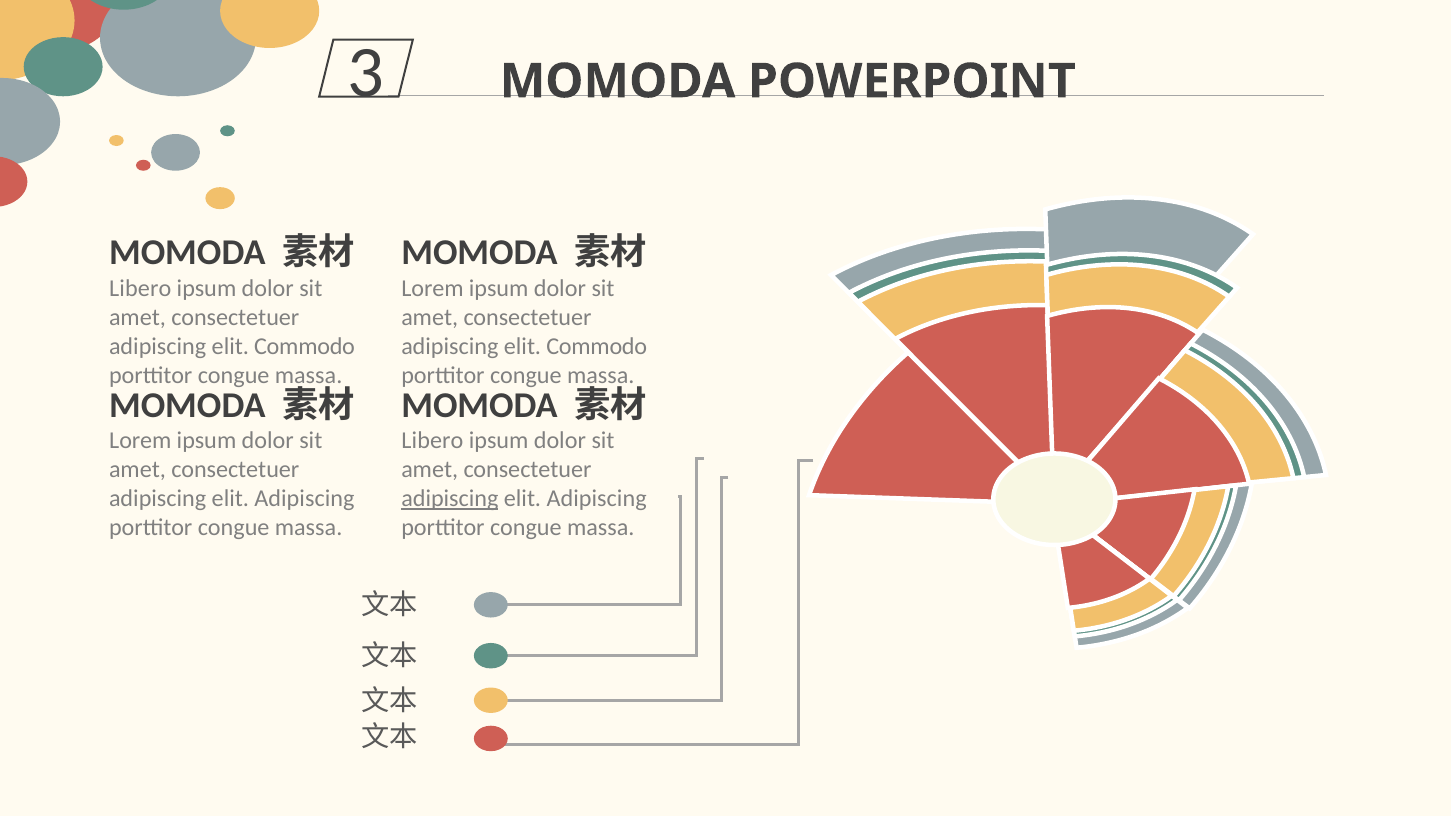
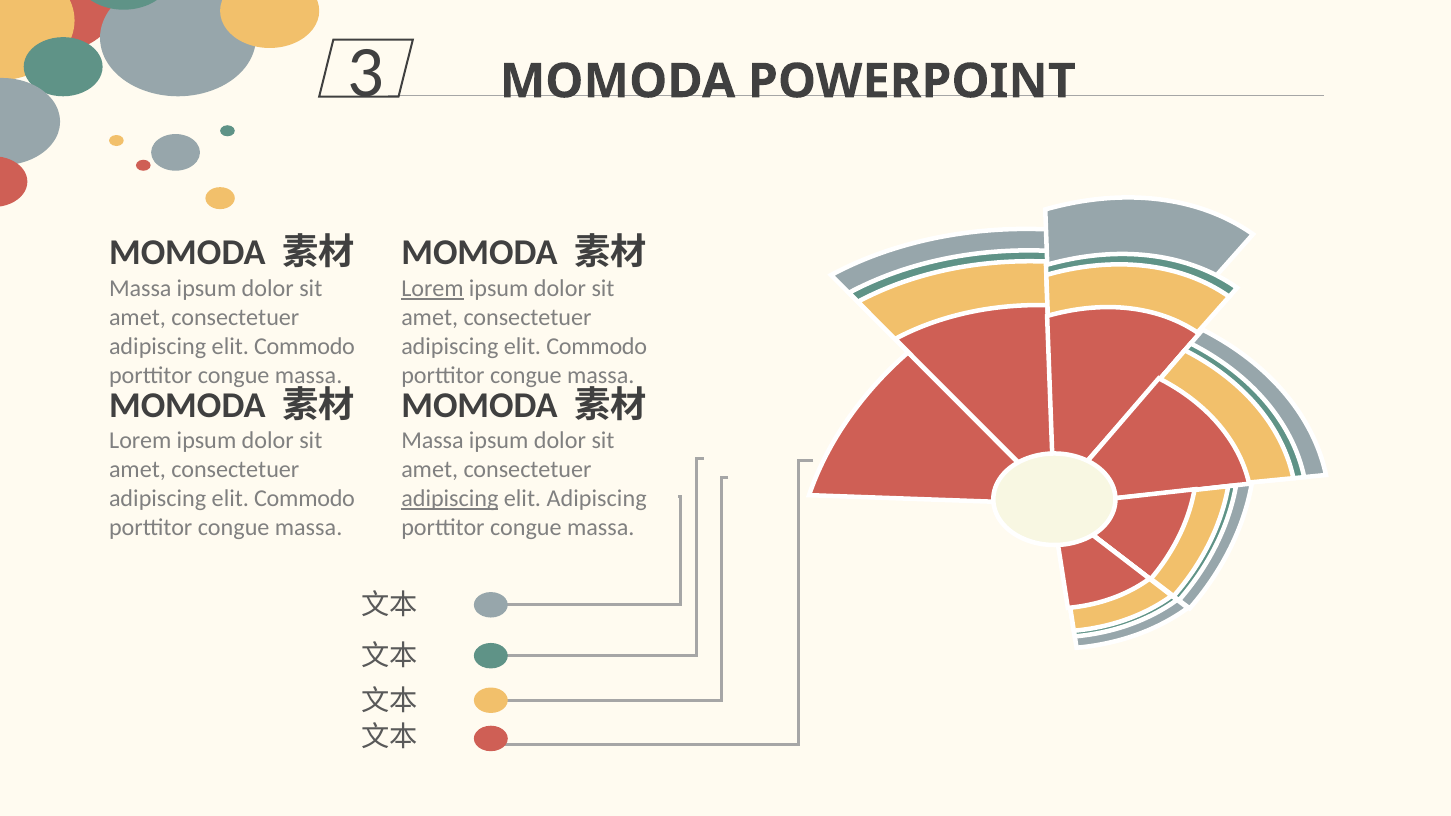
Libero: Libero -> Massa (140, 289)
Lorem underline: none -> present (432, 289)
Libero: Libero -> Massa (432, 441)
Adipiscing: Adipiscing -> Commodo (305, 499)
